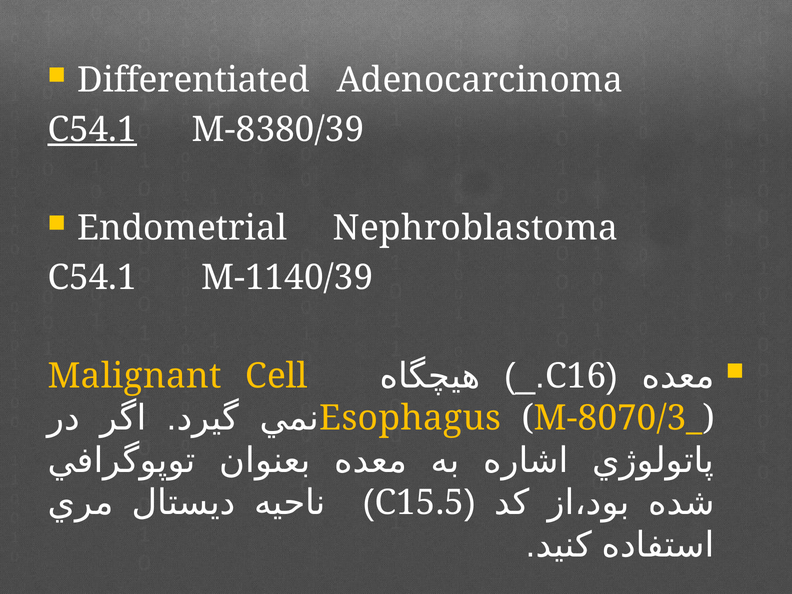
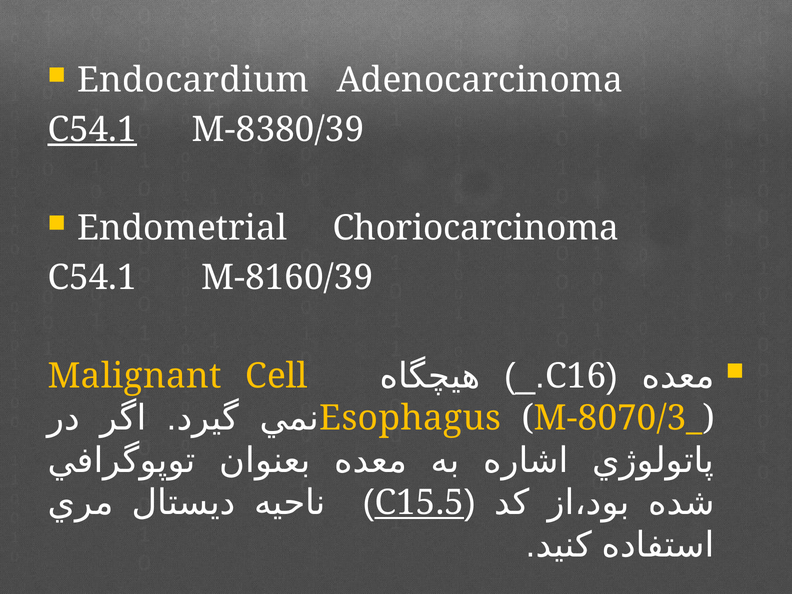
Differentiated: Differentiated -> Endocardium (193, 80)
Nephroblastoma: Nephroblastoma -> Choriocarcinoma (476, 228)
M-1140/39: M-1140/39 -> M-8160/39 (287, 278)
C15.5 underline: none -> present (419, 503)
